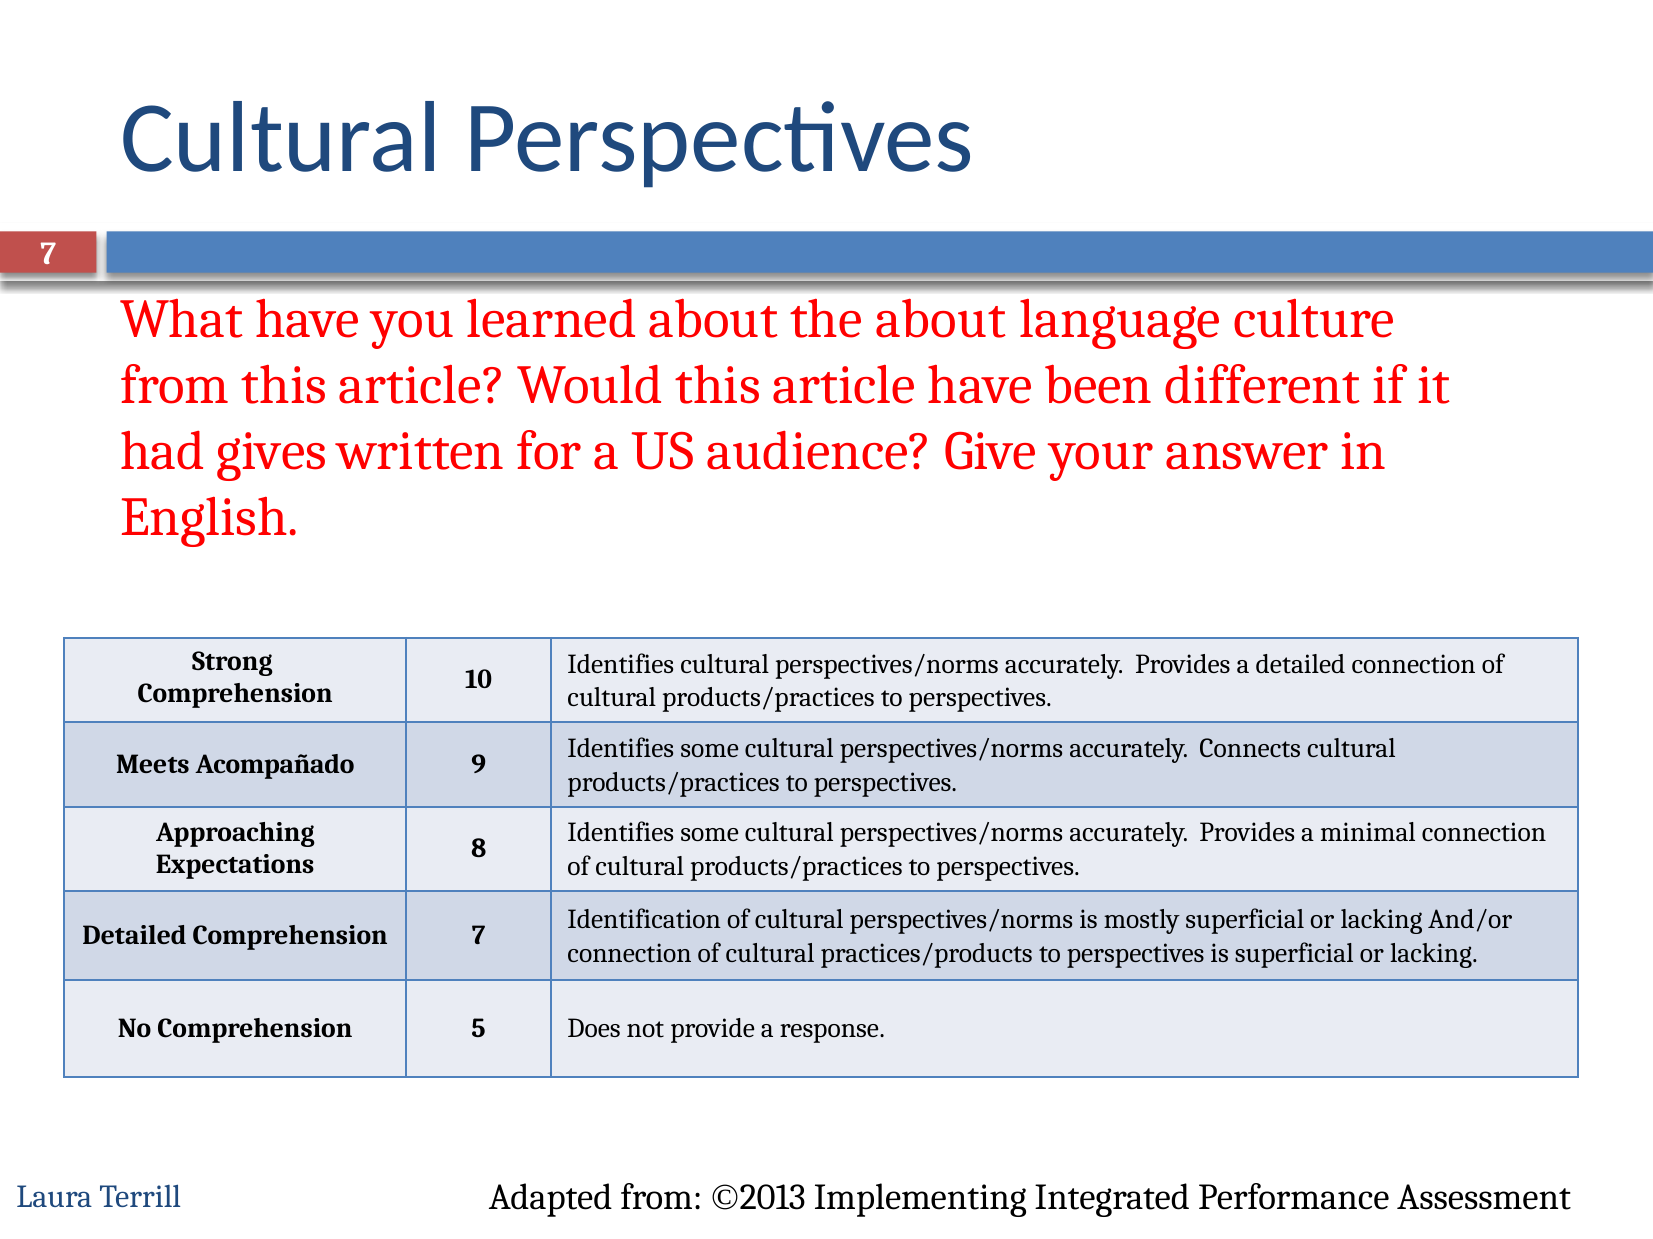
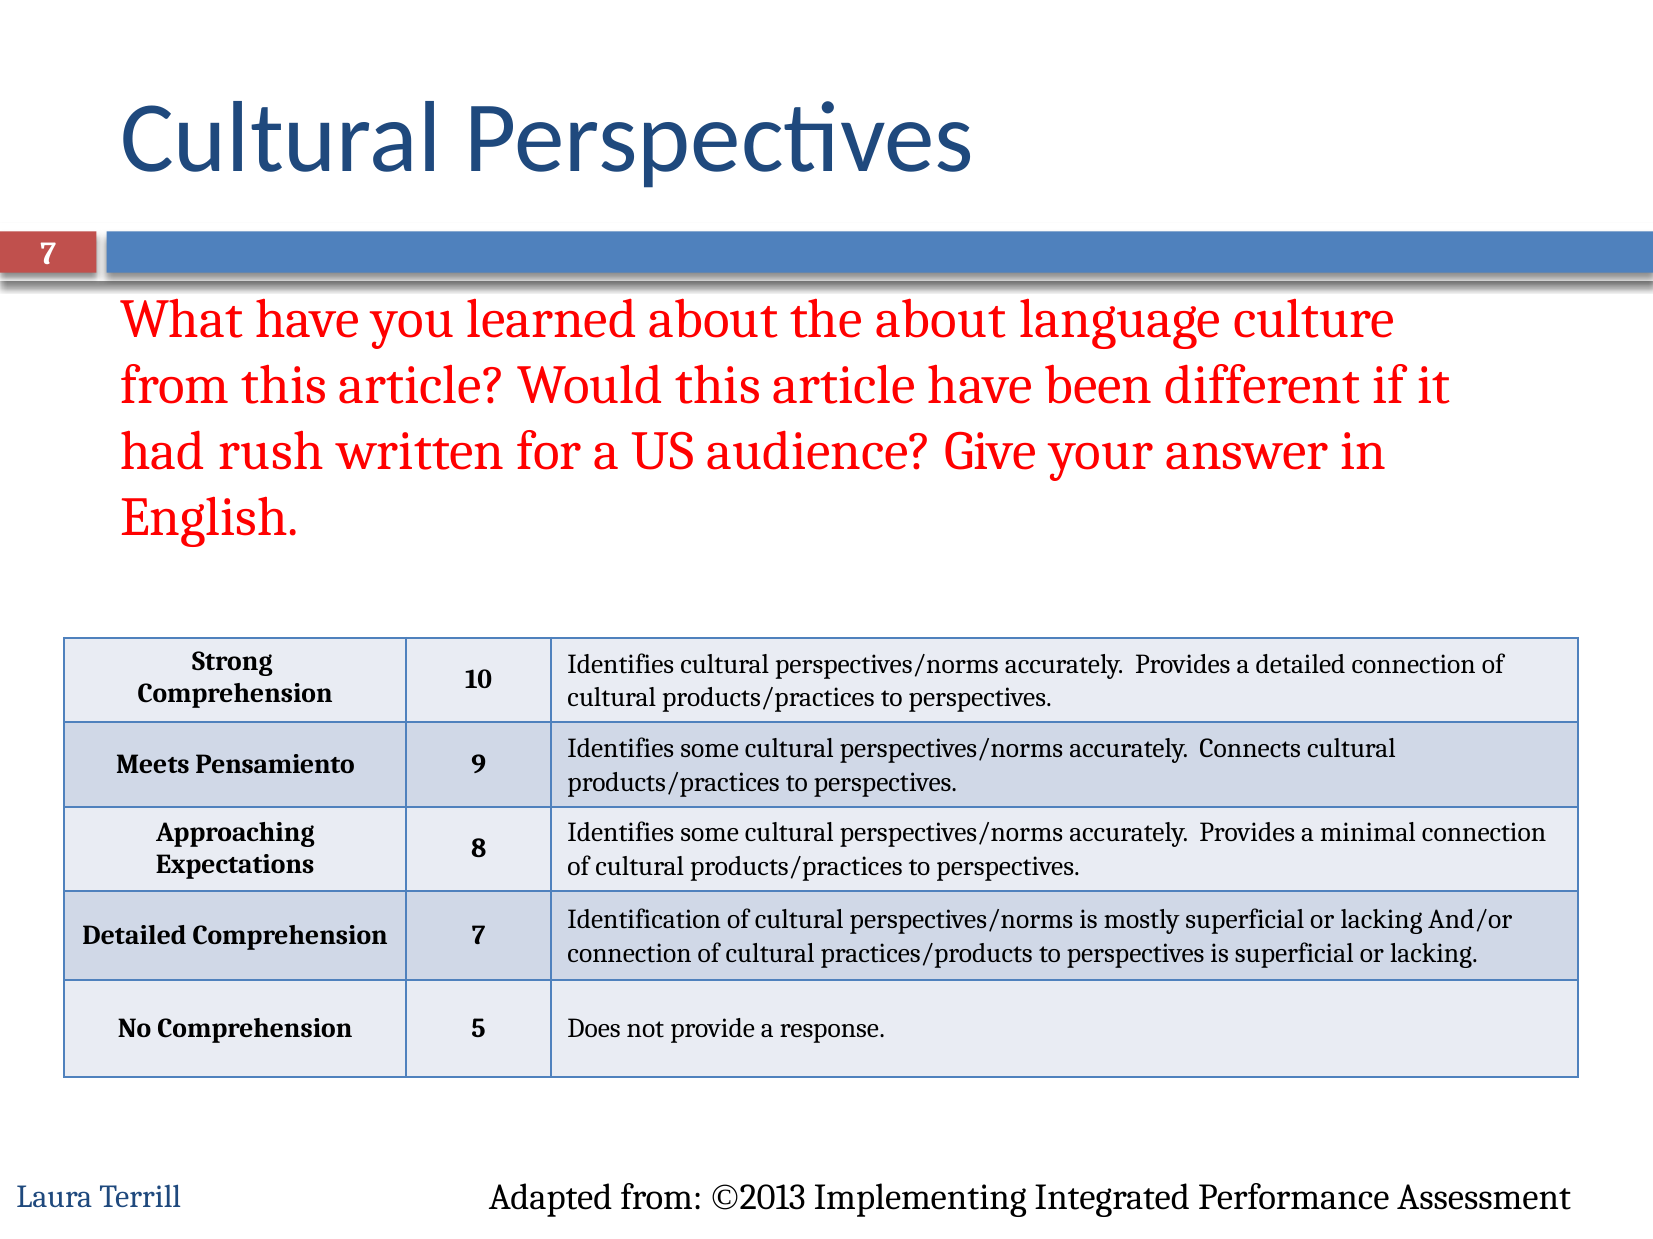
gives: gives -> rush (271, 451)
Acompañado: Acompañado -> Pensamiento (275, 765)
